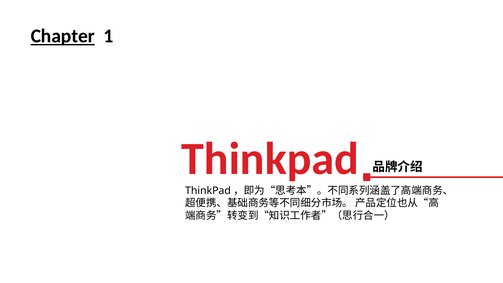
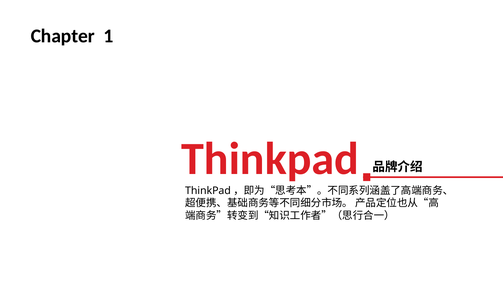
Chapter underline: present -> none (63, 36)
